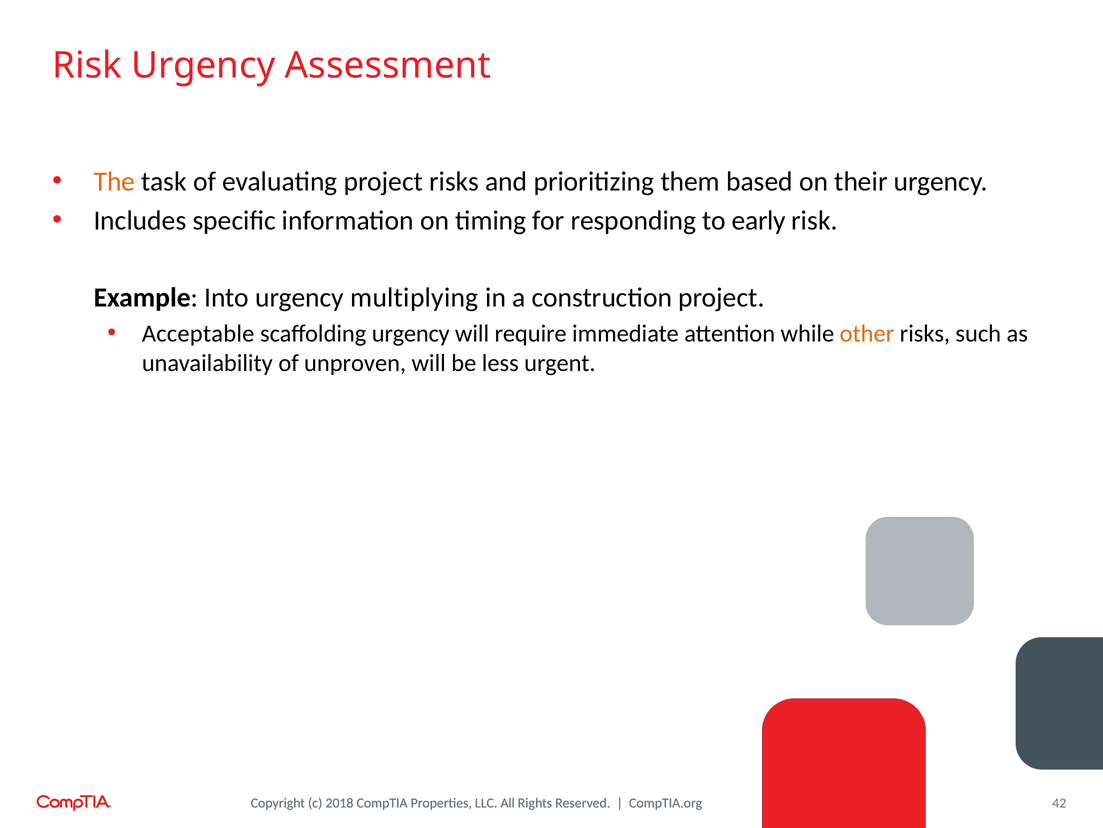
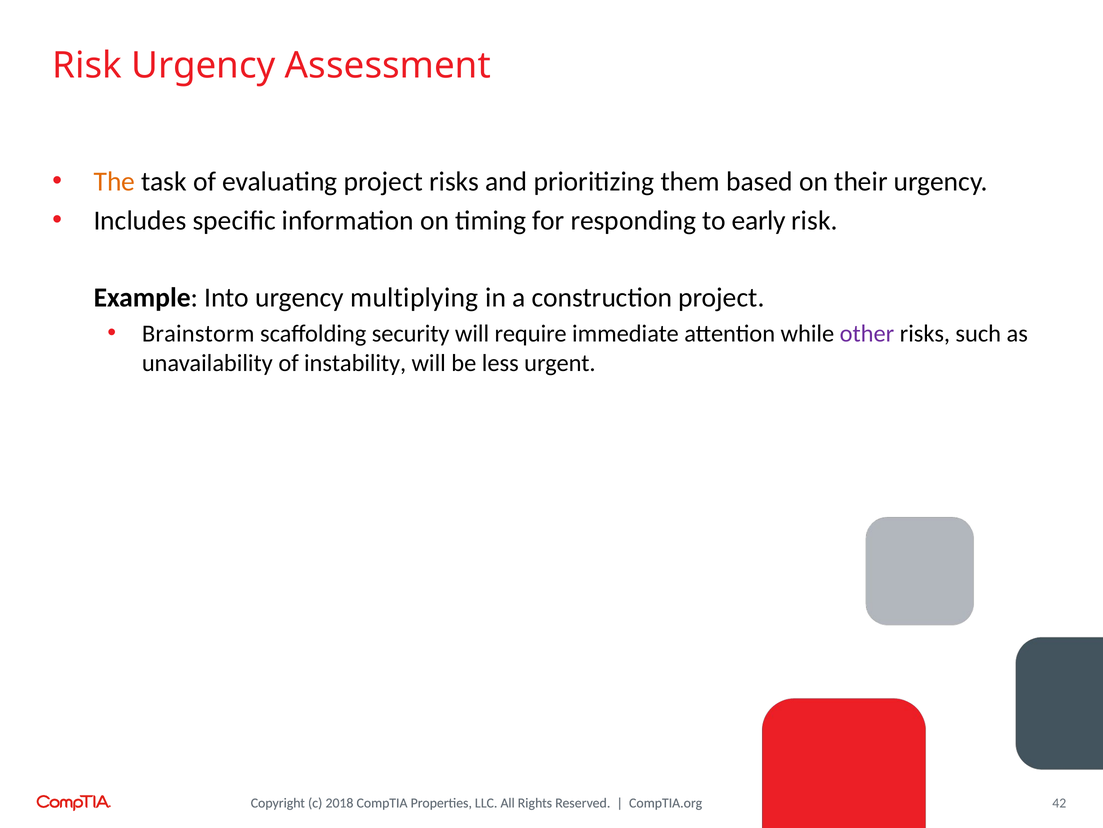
Acceptable: Acceptable -> Brainstorm (198, 333)
scaffolding urgency: urgency -> security (411, 333)
other colour: orange -> purple (867, 333)
unproven: unproven -> instability (355, 363)
